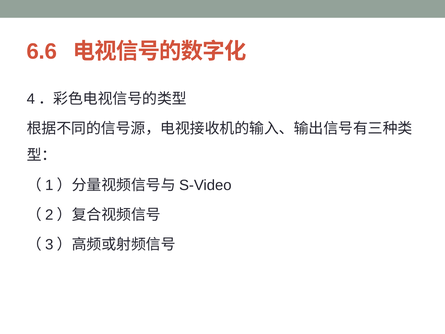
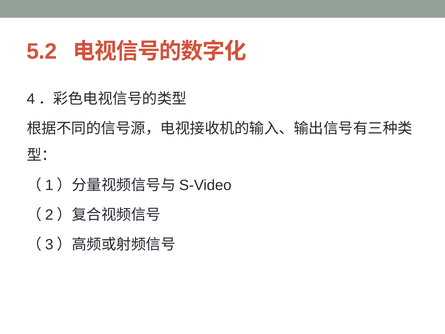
6.6: 6.6 -> 5.2 (42, 52)
